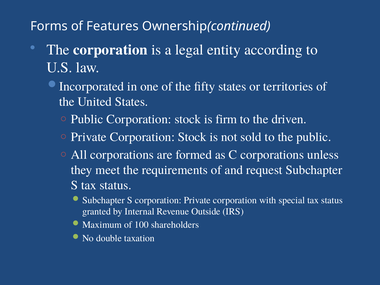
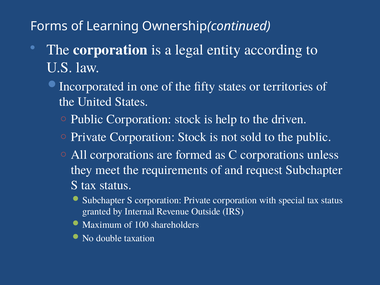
Features: Features -> Learning (113, 26)
firm: firm -> help (226, 119)
